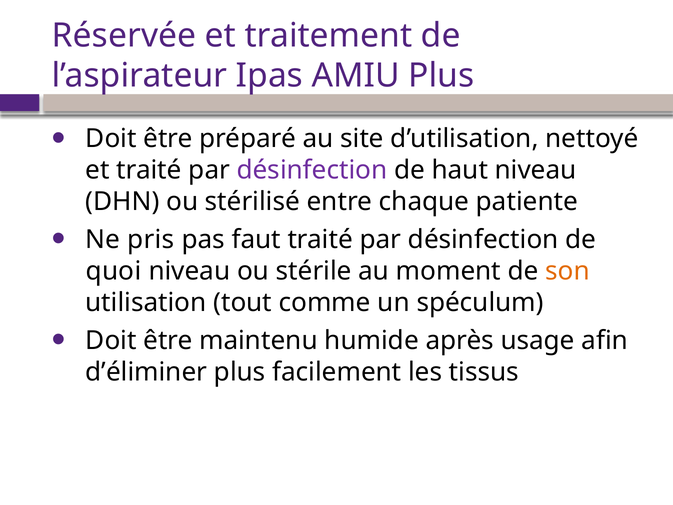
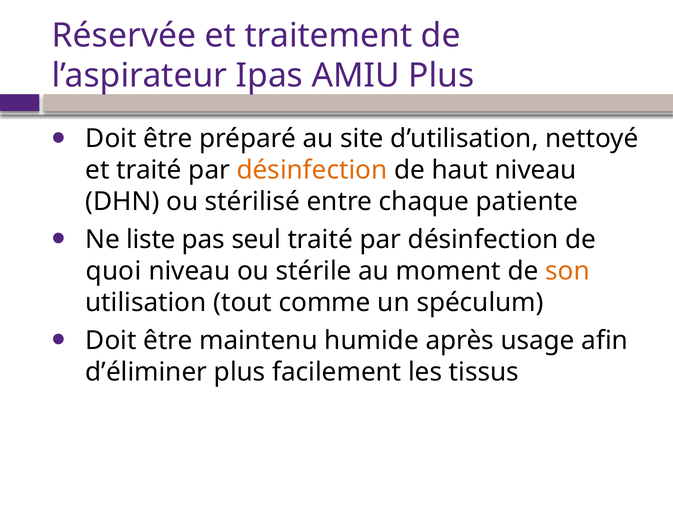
désinfection colour: purple -> orange (312, 170)
pris: pris -> liste (151, 239)
faut: faut -> seul (256, 239)
